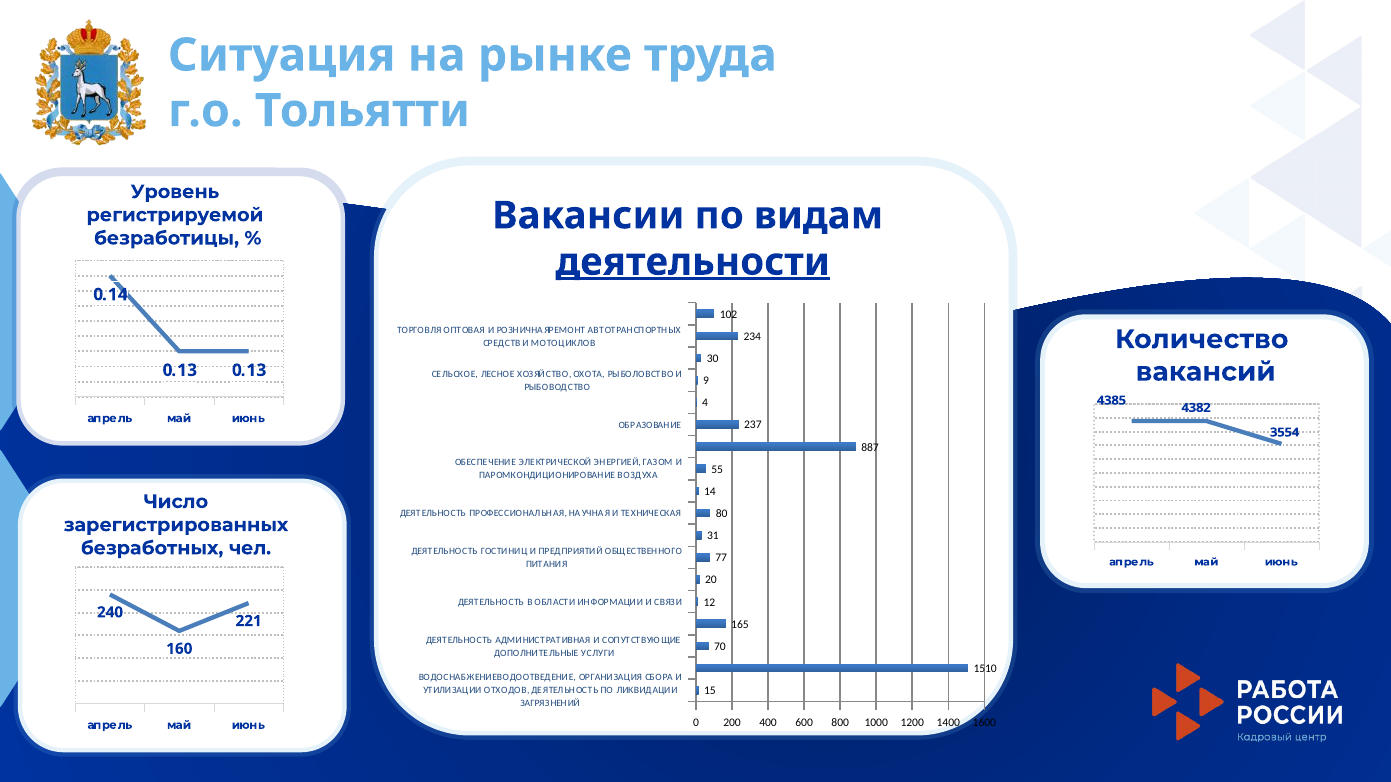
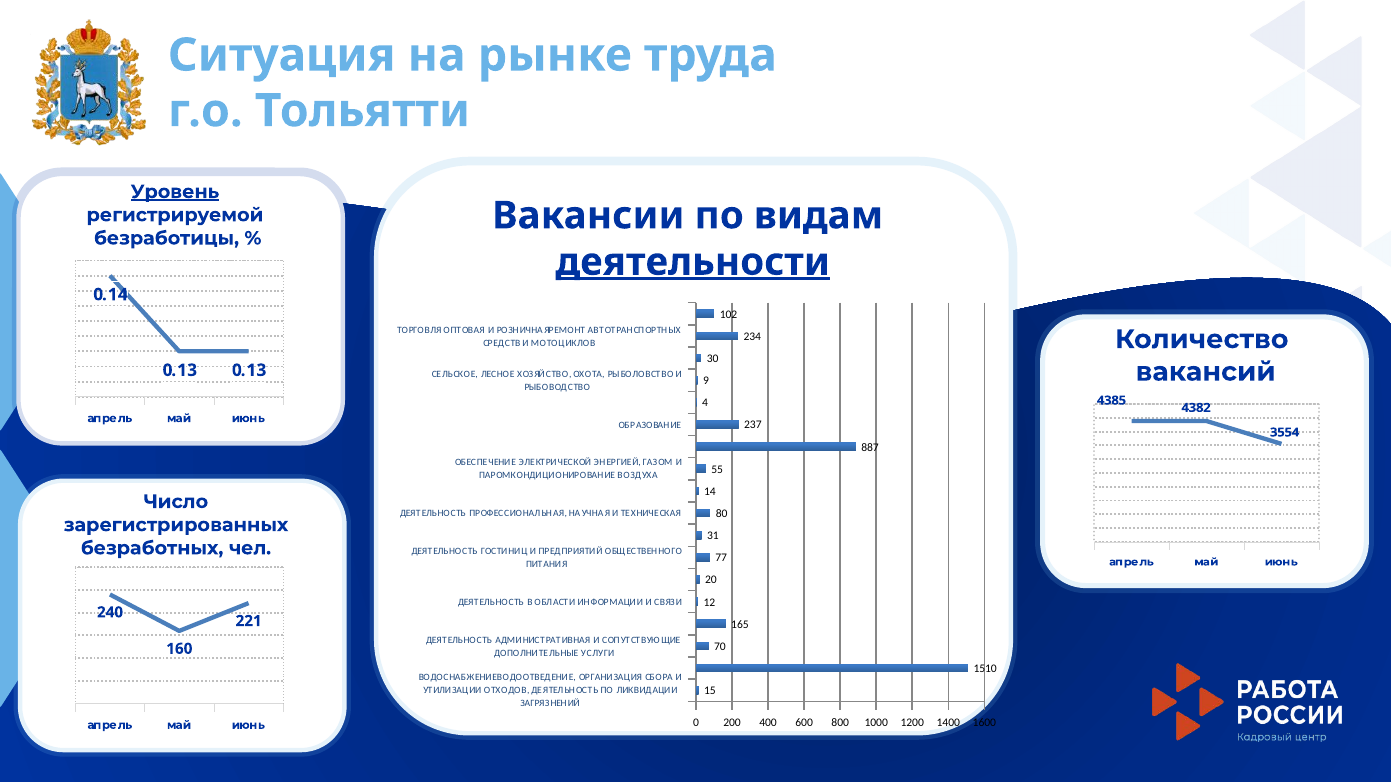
Уровень underline: none -> present (175, 192)
